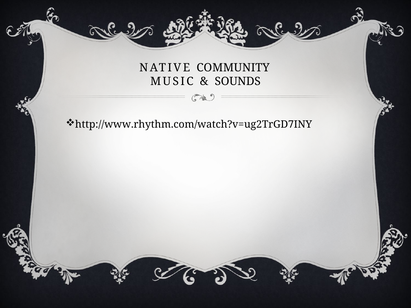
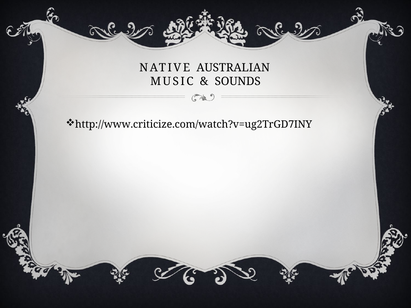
COMMUNITY: COMMUNITY -> AUSTRALIAN (233, 68)
http://www.rhythm.com/watch?v=ug2TrGD7INY: http://www.rhythm.com/watch?v=ug2TrGD7INY -> http://www.criticize.com/watch?v=ug2TrGD7INY (194, 125)
